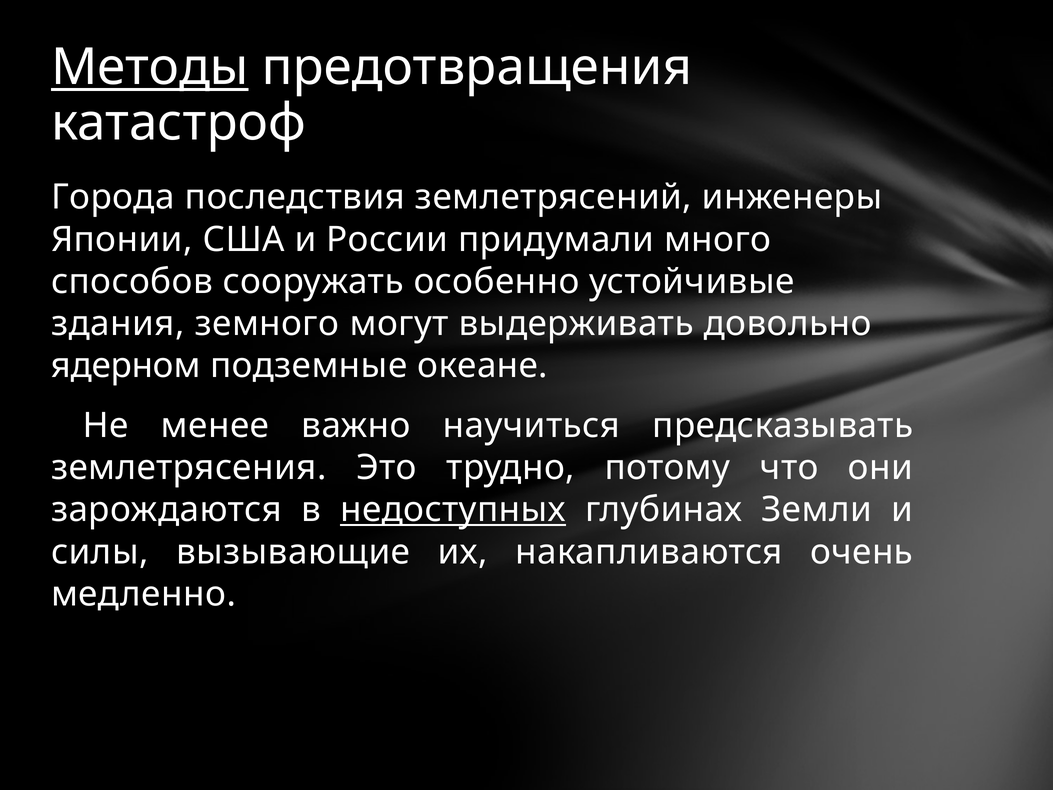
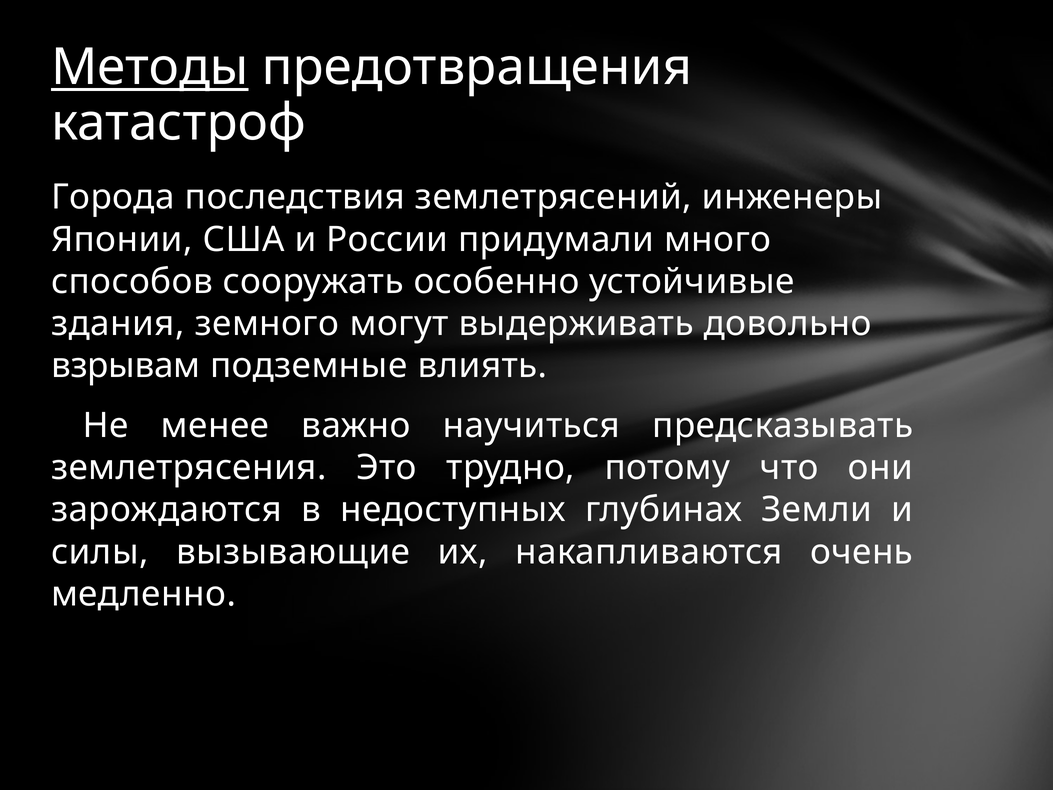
ядерном: ядерном -> взрывам (126, 366)
океане: океане -> влиять (483, 366)
недоступных underline: present -> none (453, 510)
